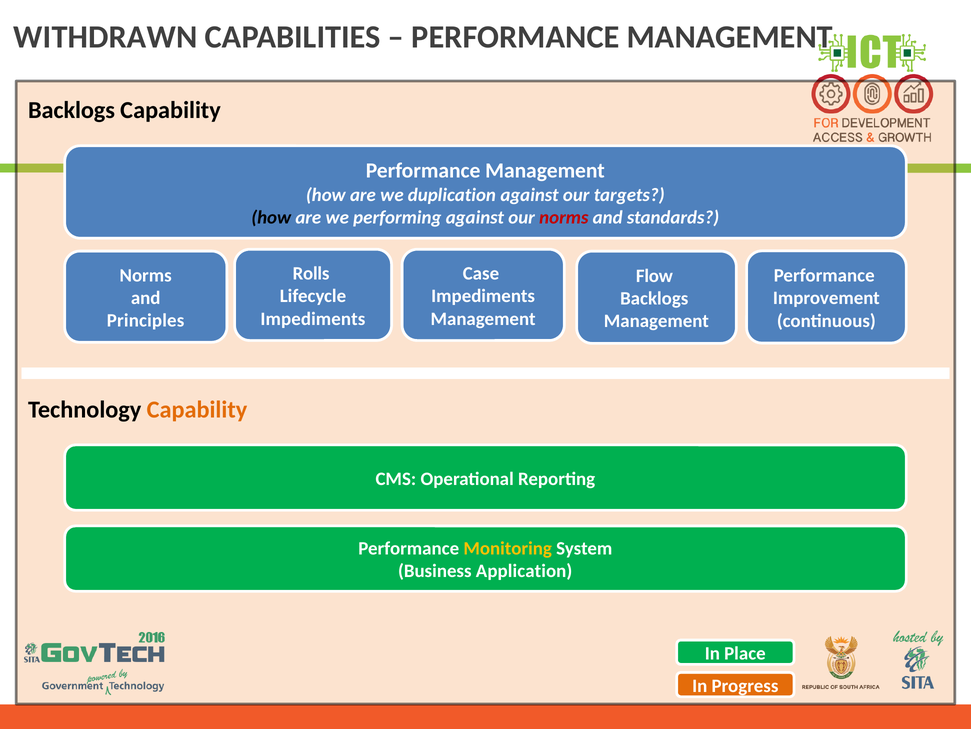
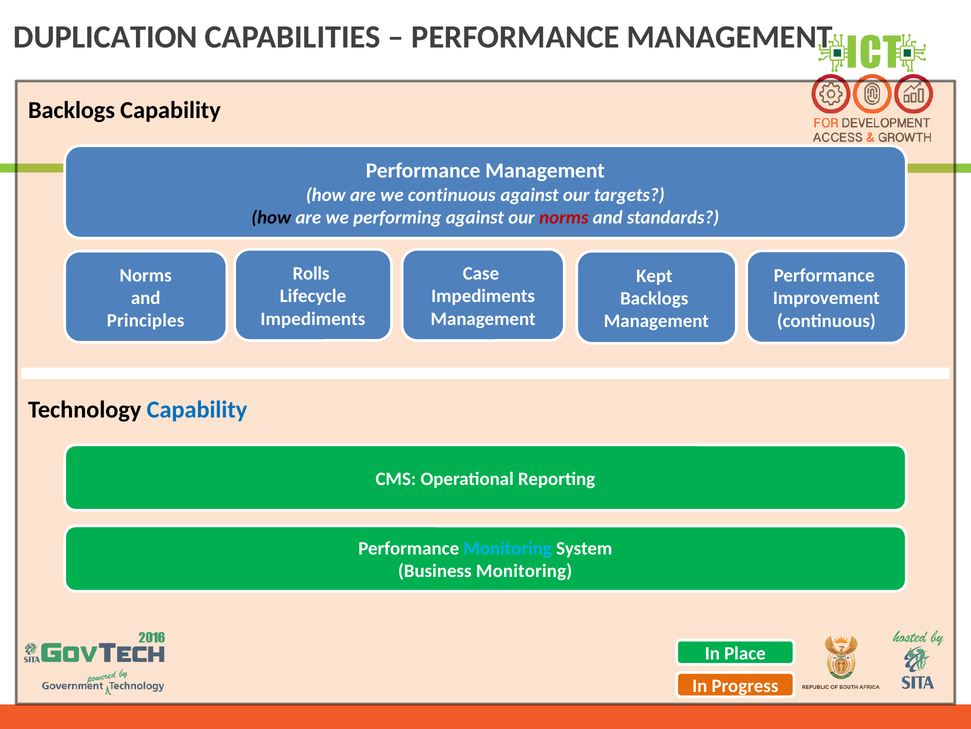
WITHDRAWN: WITHDRAWN -> DUPLICATION (106, 37)
we duplication: duplication -> continuous (452, 195)
Flow: Flow -> Kept (654, 276)
Capability colour: orange -> blue (197, 409)
Monitoring colour: yellow -> light blue (508, 548)
Business Application: Application -> Monitoring (524, 571)
